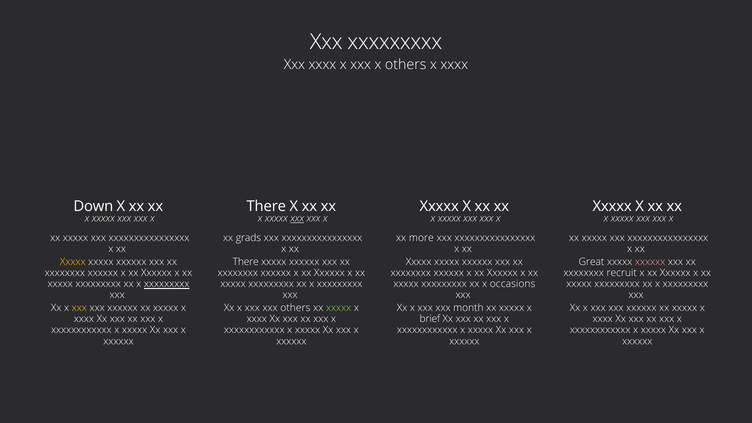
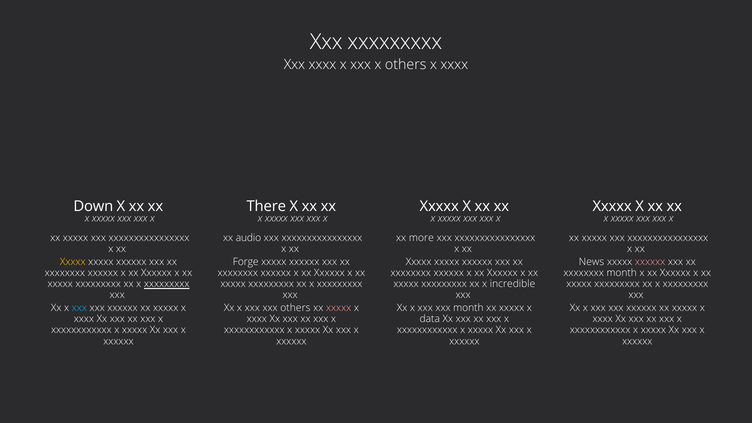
xxx underline: present -> none (297, 218)
grads: grads -> audio (248, 238)
There: There -> Forge (246, 262)
Great: Great -> News (592, 262)
xxxxxxxx recruit: recruit -> month (622, 273)
occasions: occasions -> incredible (513, 284)
xxx colour: yellow -> light blue (79, 308)
xxxxx colour: light green -> pink (339, 308)
brief: brief -> data (430, 319)
